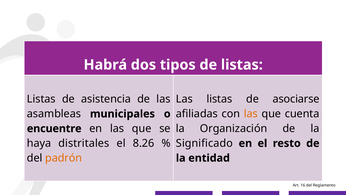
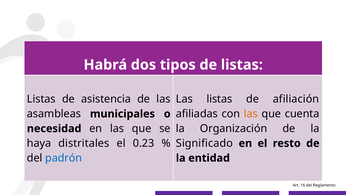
asociarse: asociarse -> afiliación (296, 99)
encuentre: encuentre -> necesidad (54, 128)
8.26: 8.26 -> 0.23 (144, 143)
padrón colour: orange -> blue (64, 158)
